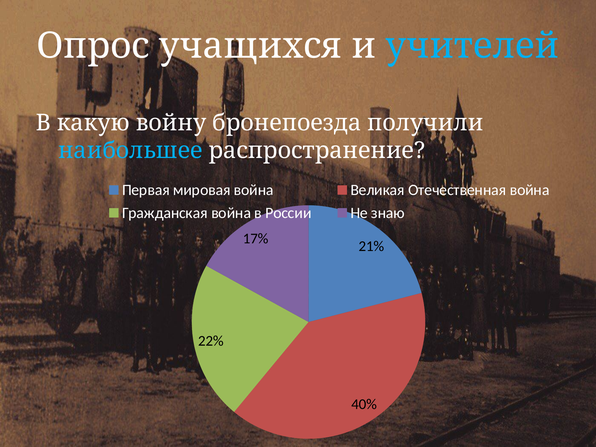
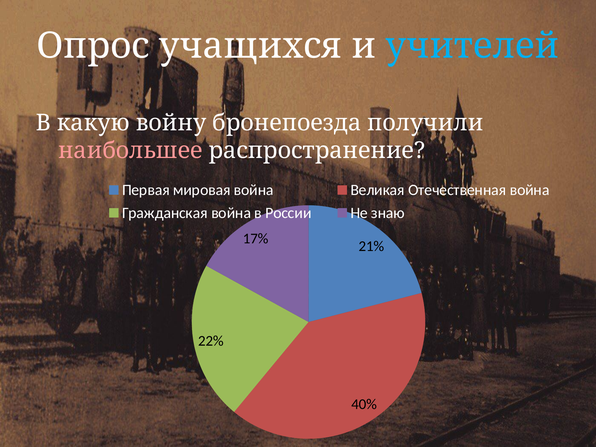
наибольшее colour: light blue -> pink (130, 151)
